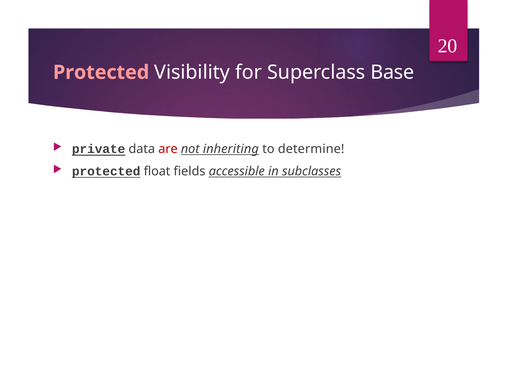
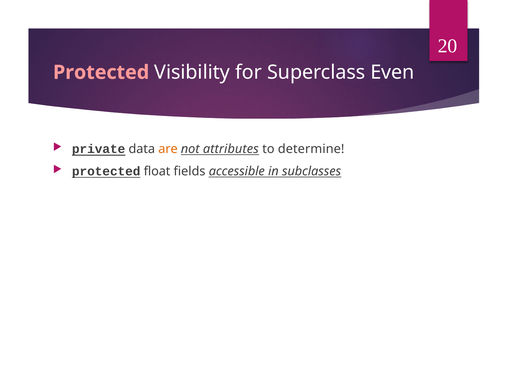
Base: Base -> Even (392, 72)
are colour: red -> orange (168, 149)
inheriting: inheriting -> attributes (231, 149)
